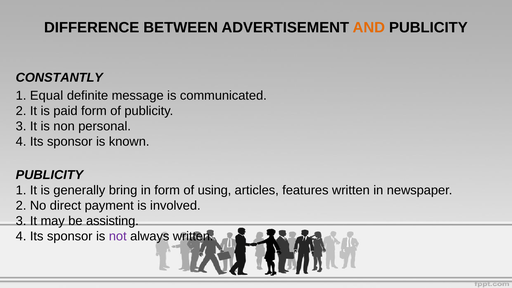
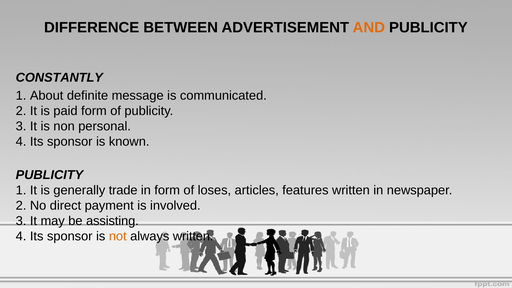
Equal: Equal -> About (47, 96)
bring: bring -> trade (123, 190)
using: using -> loses (214, 190)
not colour: purple -> orange (118, 236)
